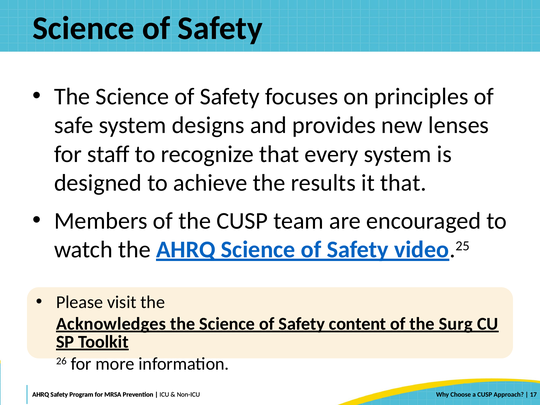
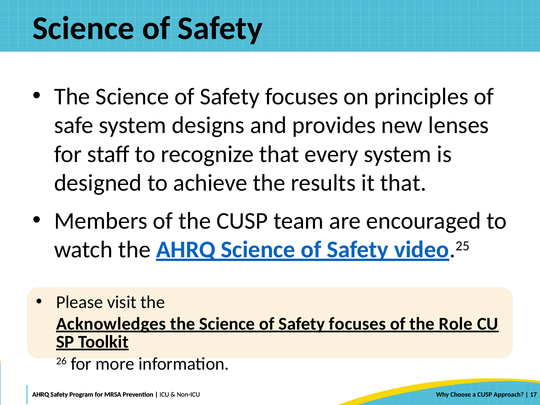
content: content -> focuses (357, 324)
Surg: Surg -> Role (456, 324)
